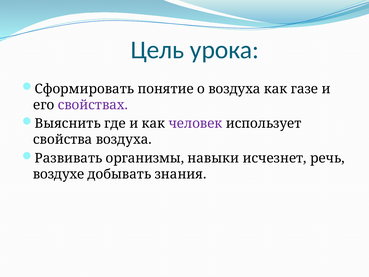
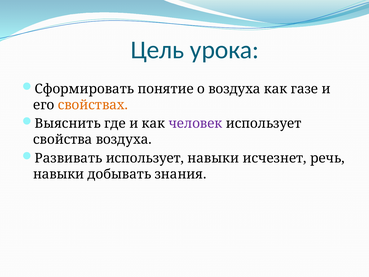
свойствах colour: purple -> orange (93, 105)
Развивать организмы: организмы -> использует (145, 158)
воздухе: воздухе -> навыки (59, 174)
